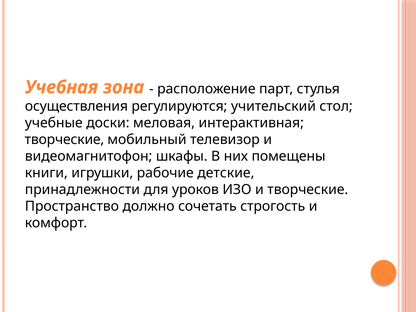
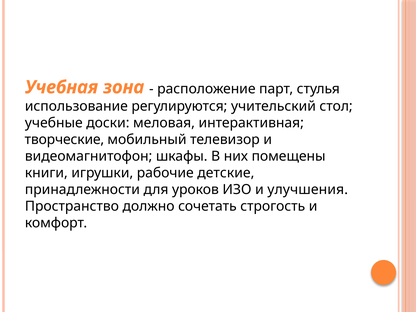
осуществления: осуществления -> использование (76, 106)
и творческие: творческие -> улучшения (308, 190)
